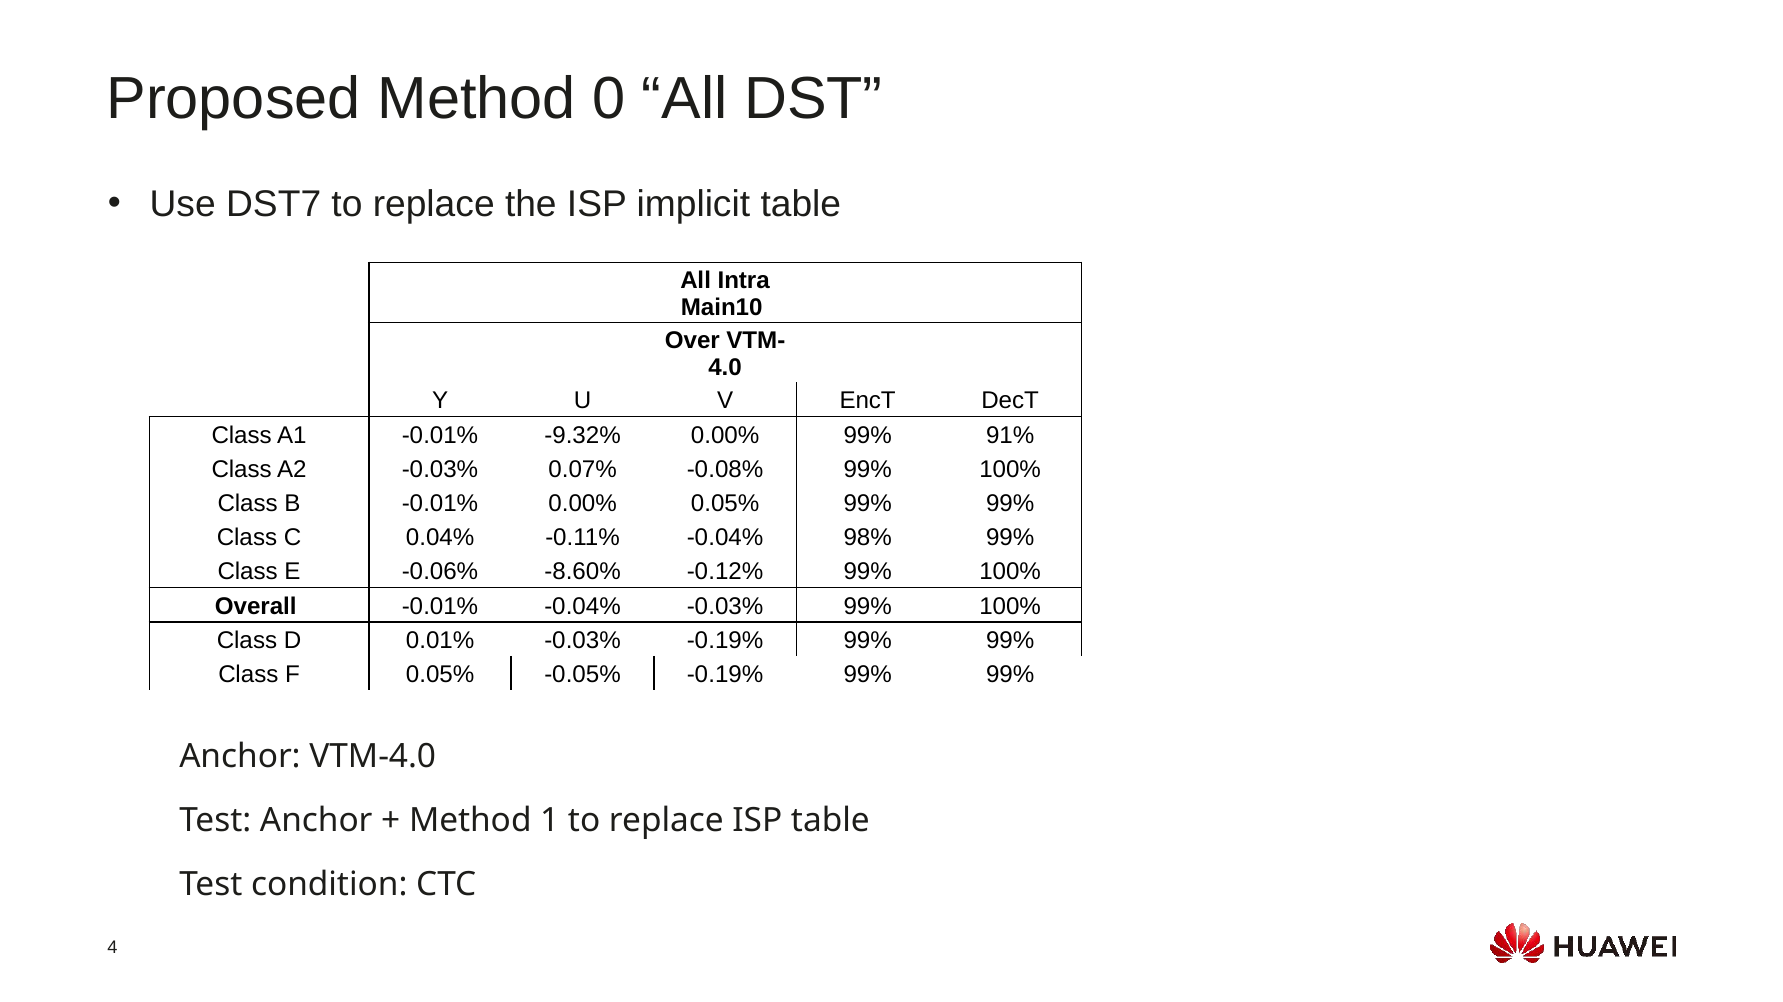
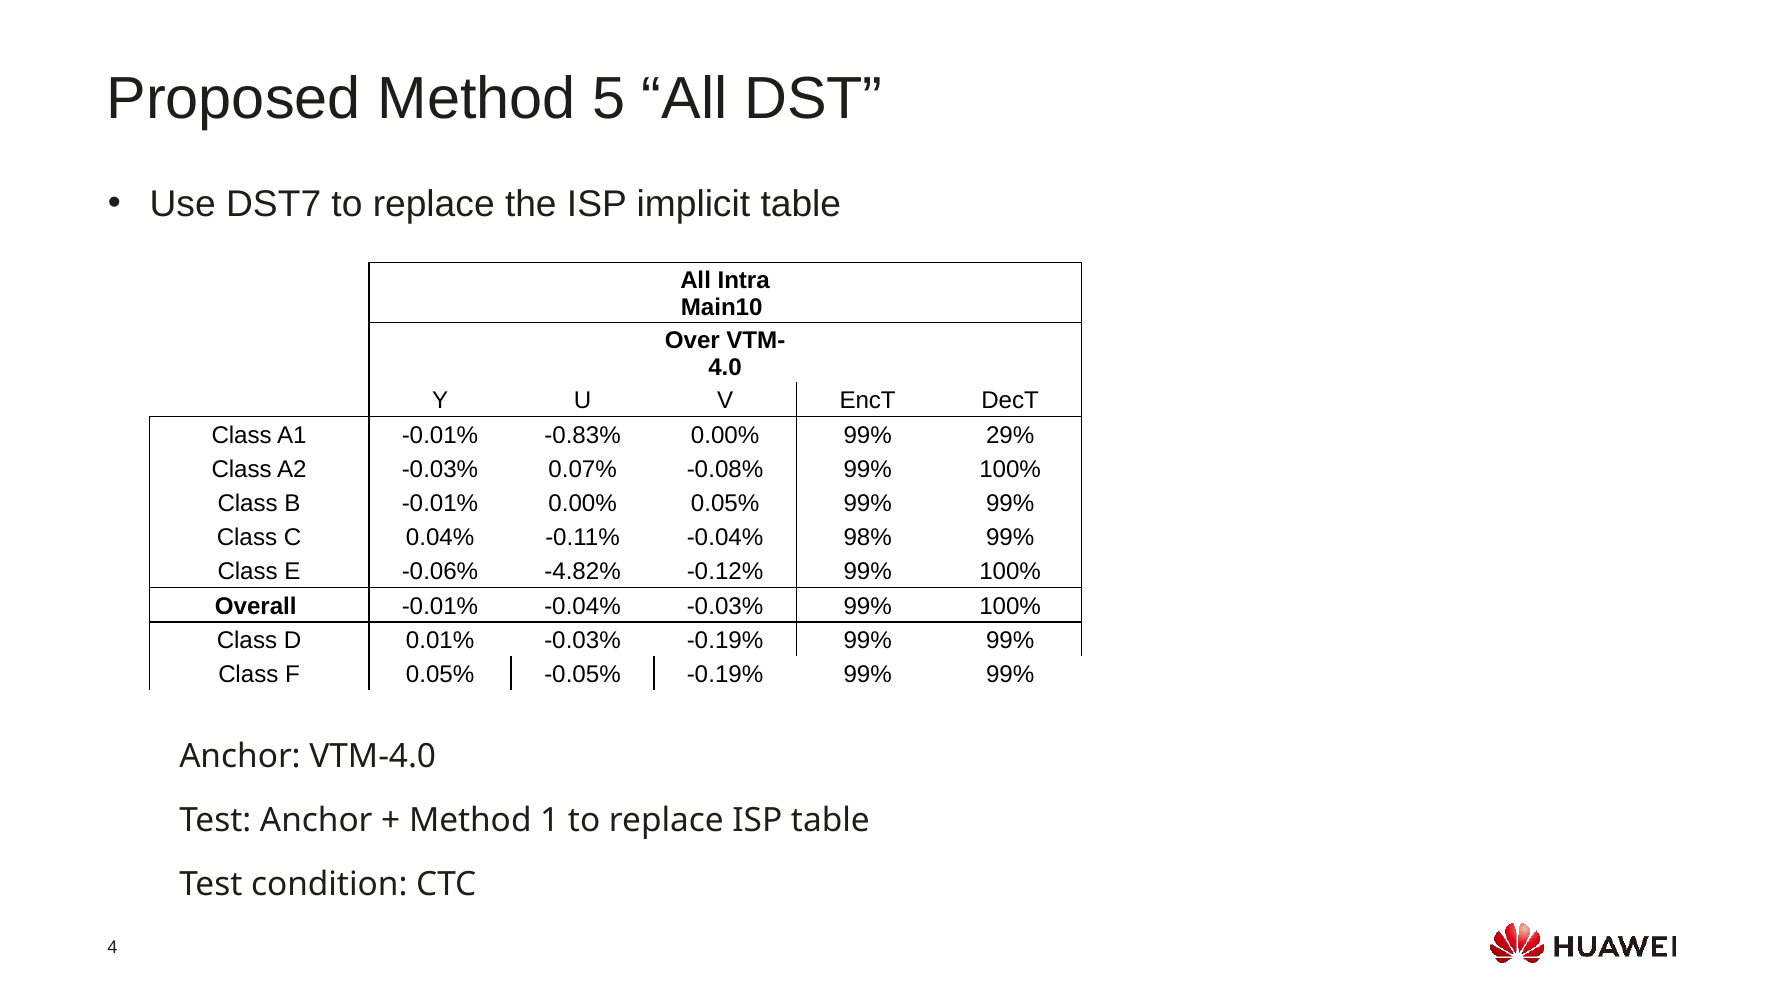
0: 0 -> 5 (609, 99)
-9.32%: -9.32% -> -0.83% (583, 435)
91%: 91% -> 29% (1010, 435)
-8.60%: -8.60% -> -4.82% (583, 572)
